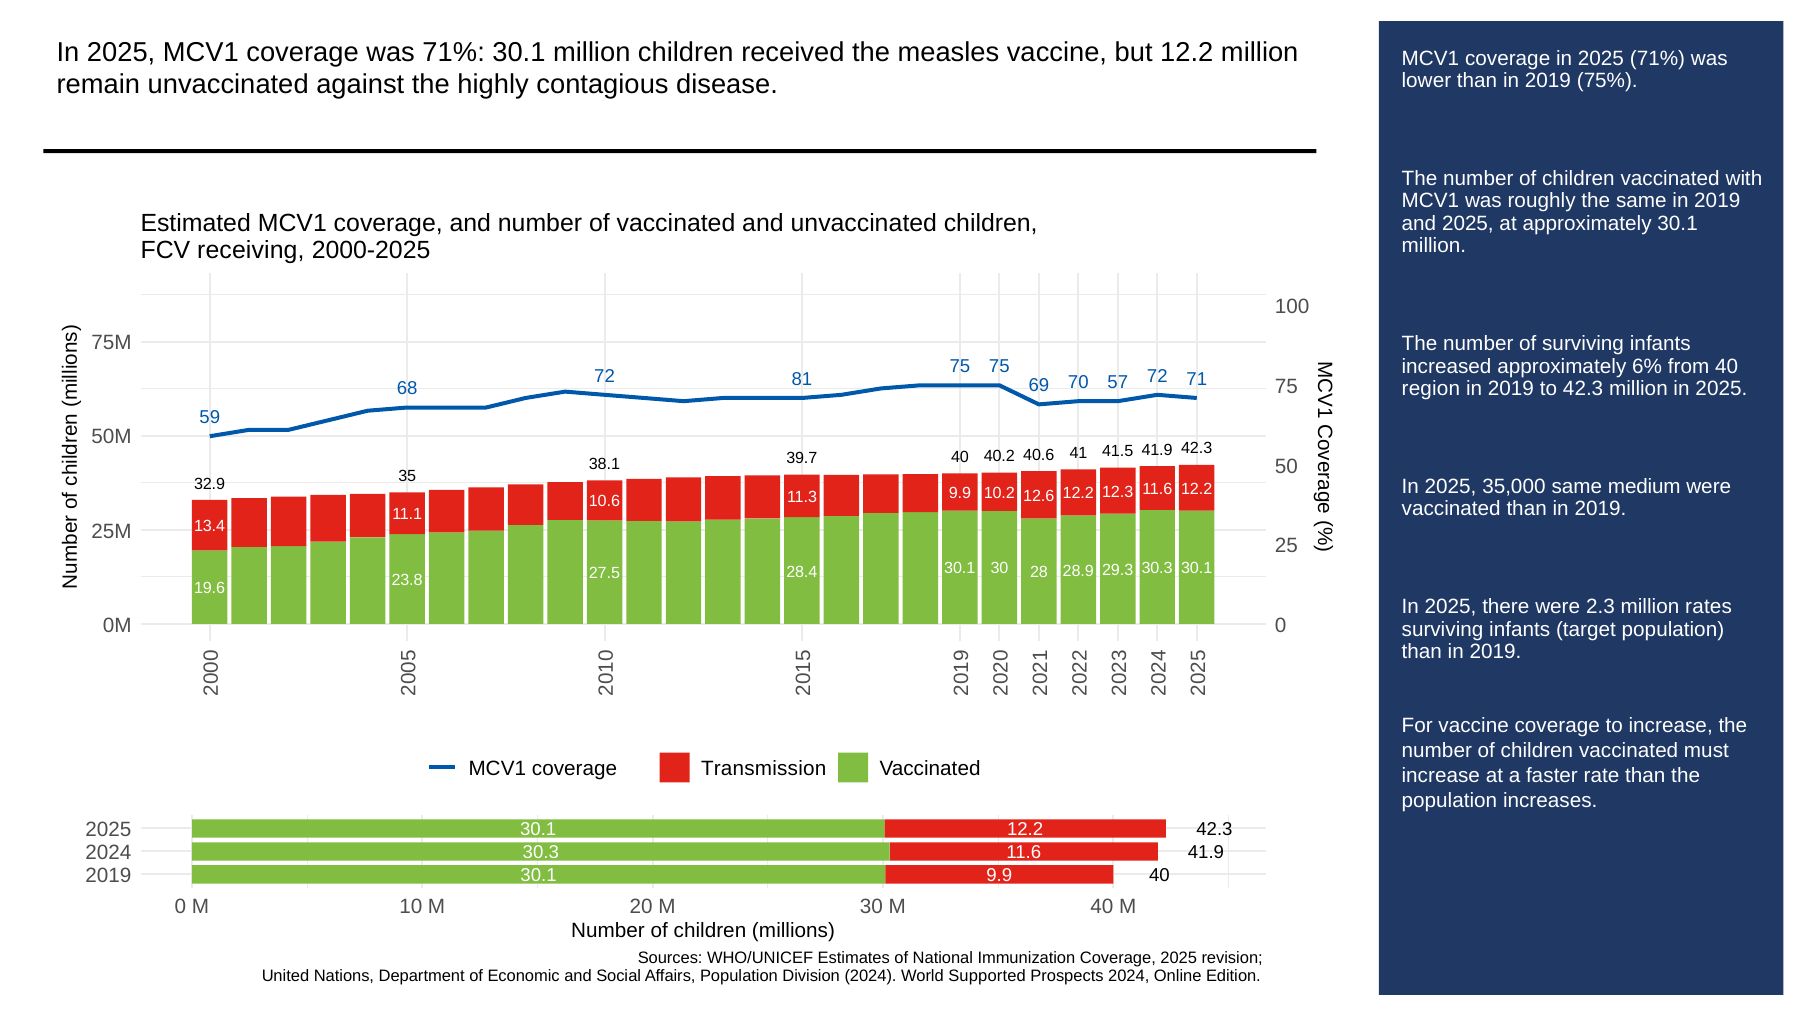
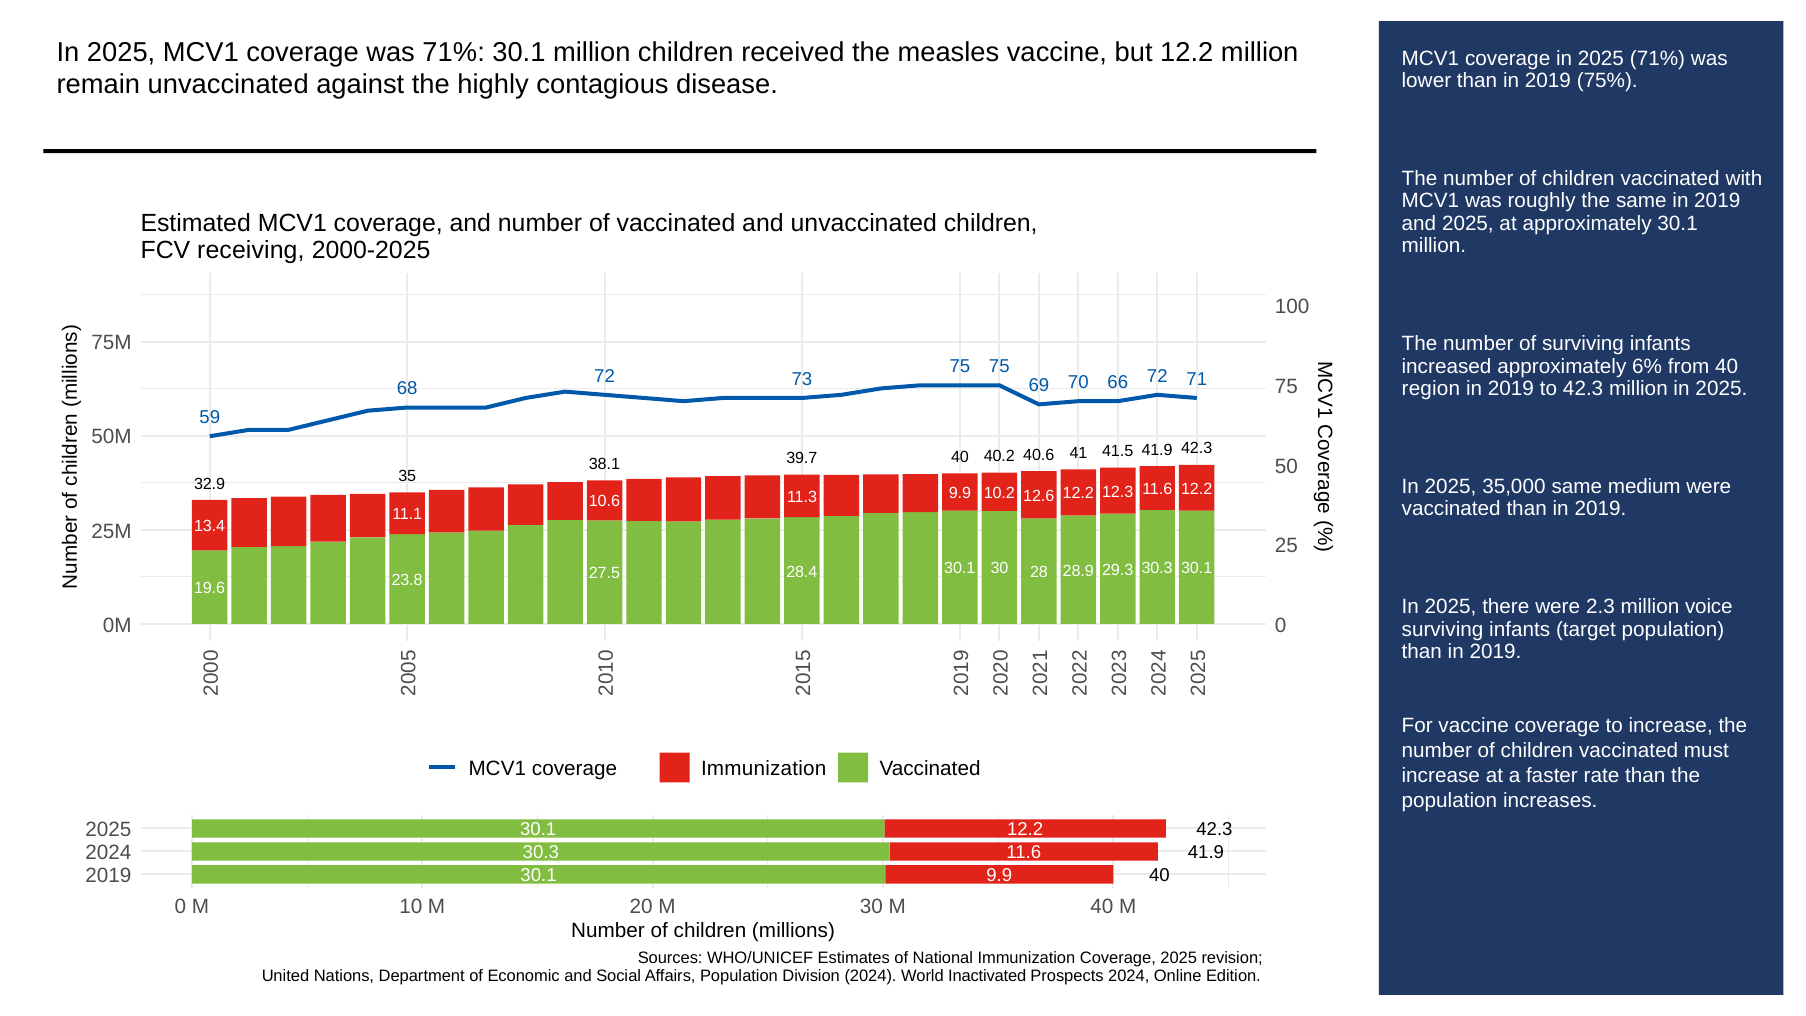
81: 81 -> 73 (802, 379)
57: 57 -> 66 (1118, 382)
rates: rates -> voice (1709, 607)
coverage Transmission: Transmission -> Immunization (764, 769)
Supported: Supported -> Inactivated (987, 976)
